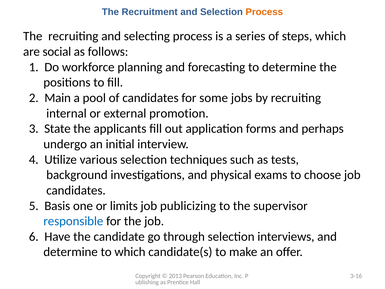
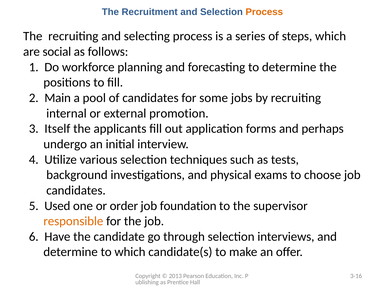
State: State -> Itself (57, 129)
Basis: Basis -> Used (57, 206)
limits: limits -> order (124, 206)
publicizing: publicizing -> foundation (188, 206)
responsible colour: blue -> orange (73, 221)
